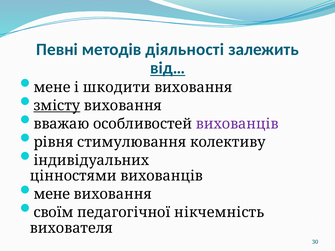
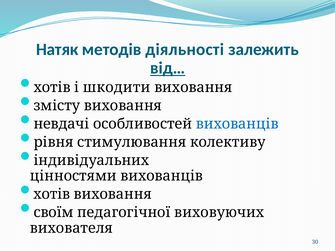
Певні: Певні -> Натяк (57, 50)
мене: мене -> хотів (52, 88)
змісту underline: present -> none (57, 106)
вважаю: вважаю -> невдачі (61, 124)
вихованців colour: purple -> blue (237, 124)
мене: мене -> хотів (52, 194)
нікчемність: нікчемність -> виховуючих (219, 213)
